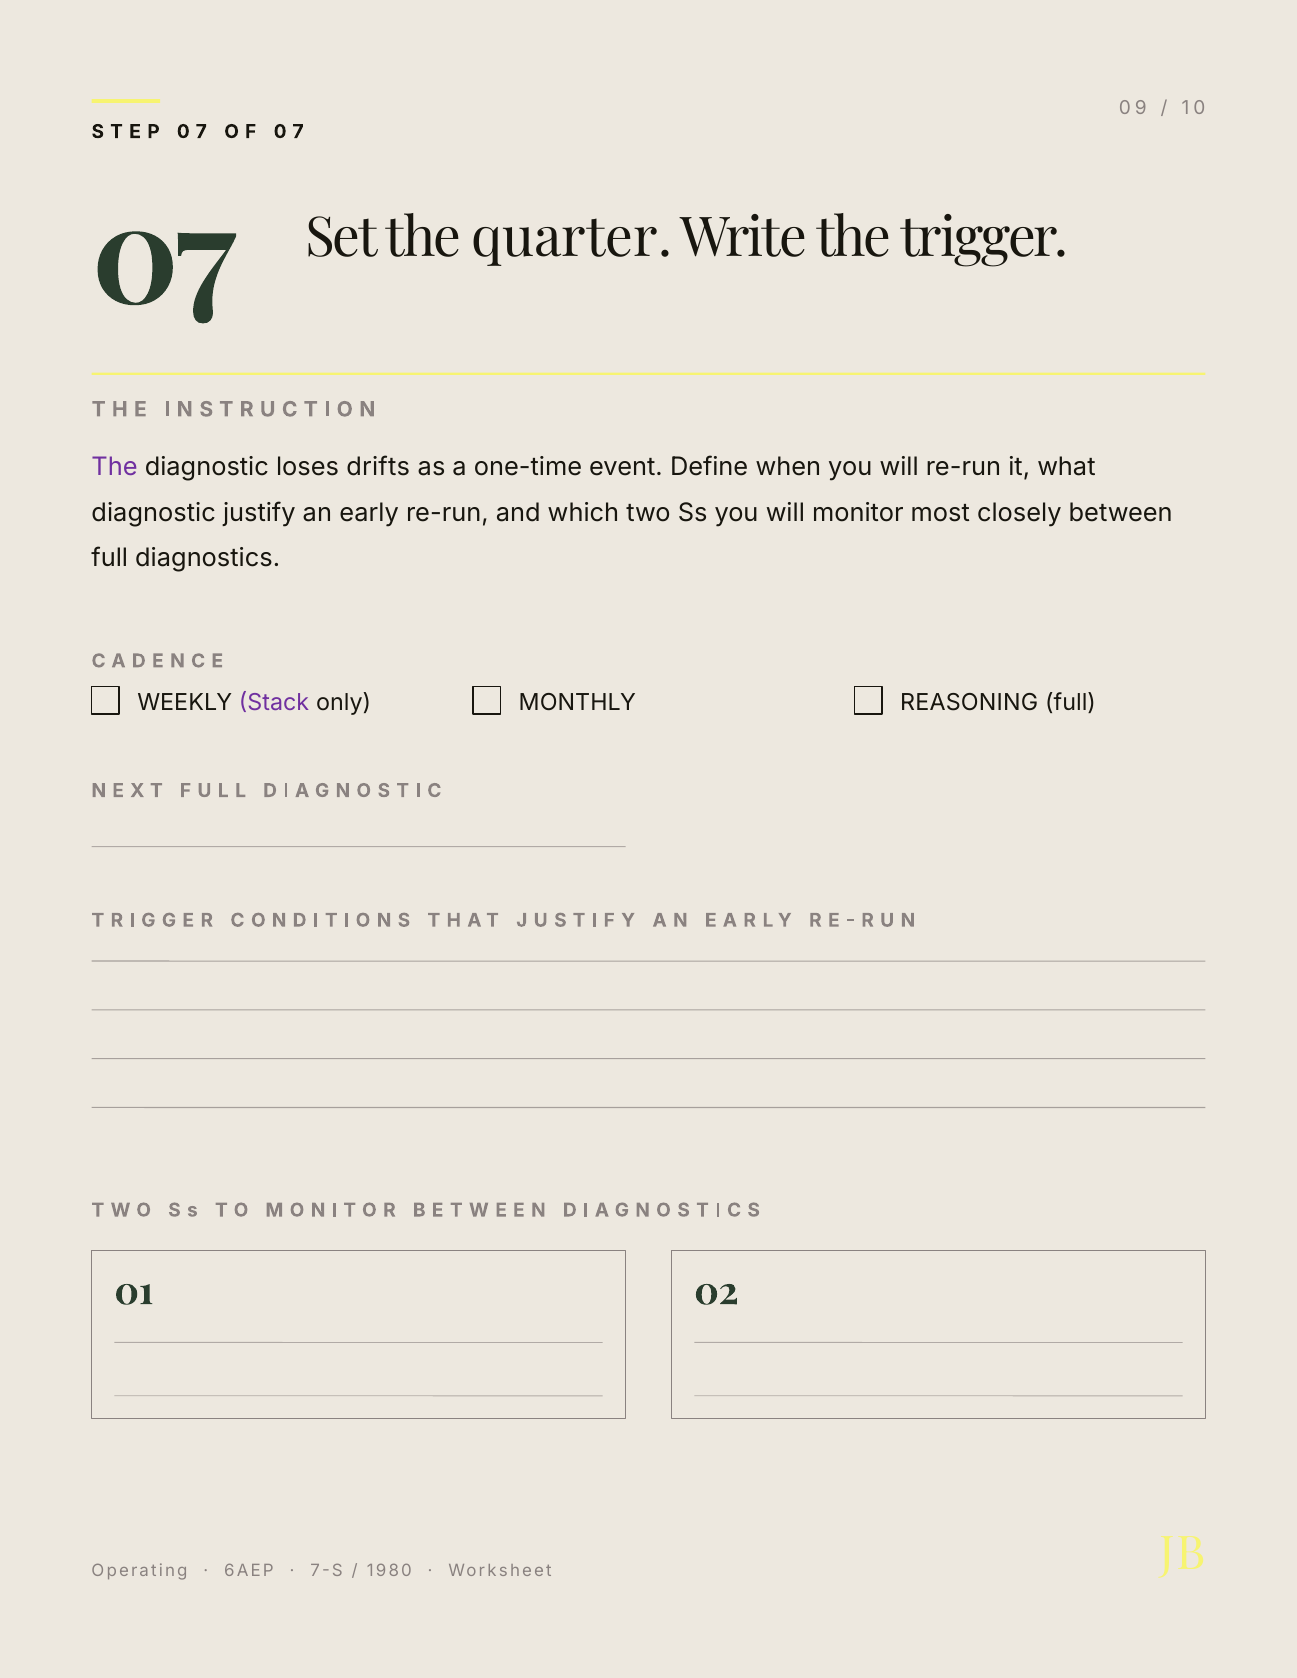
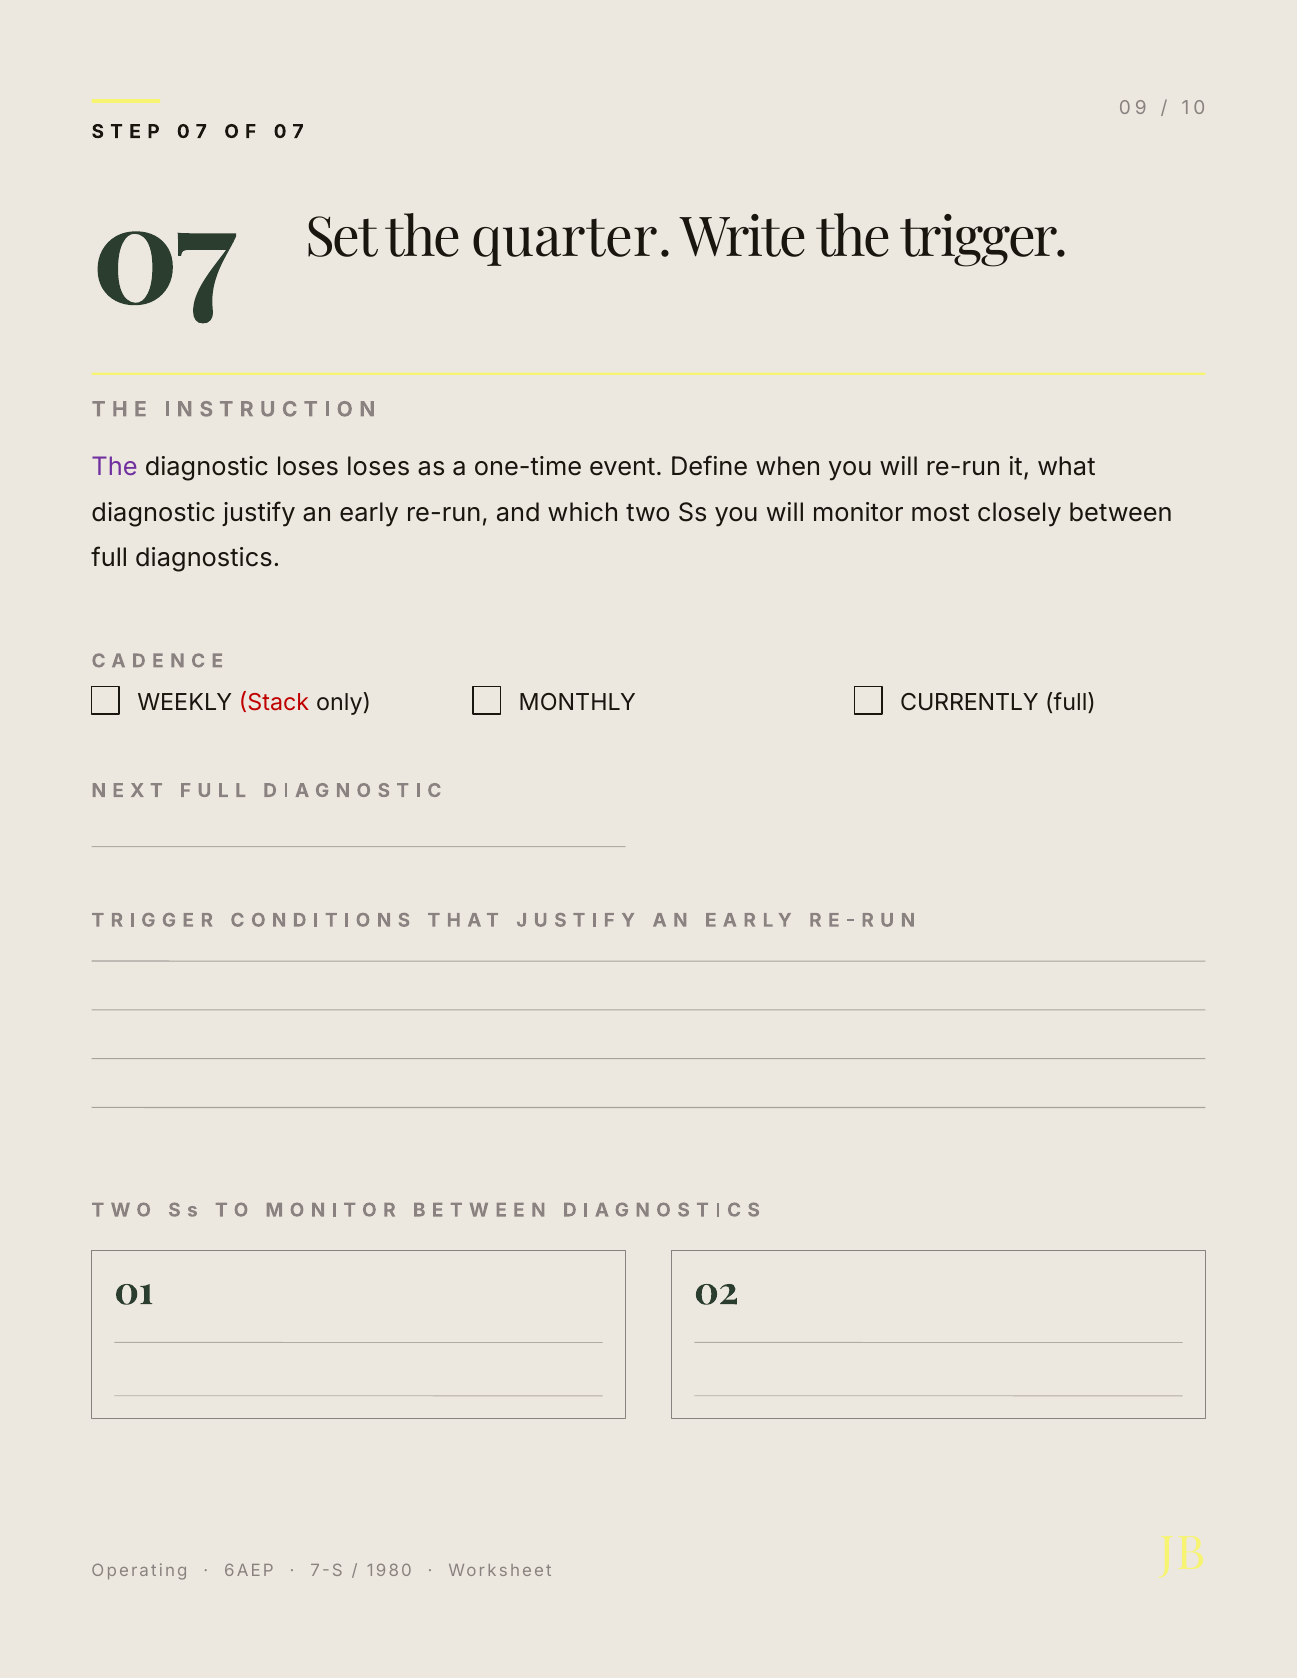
loses drifts: drifts -> loses (378, 467)
Stack colour: purple -> red (274, 703)
REASONING: REASONING -> CURRENTLY (969, 703)
